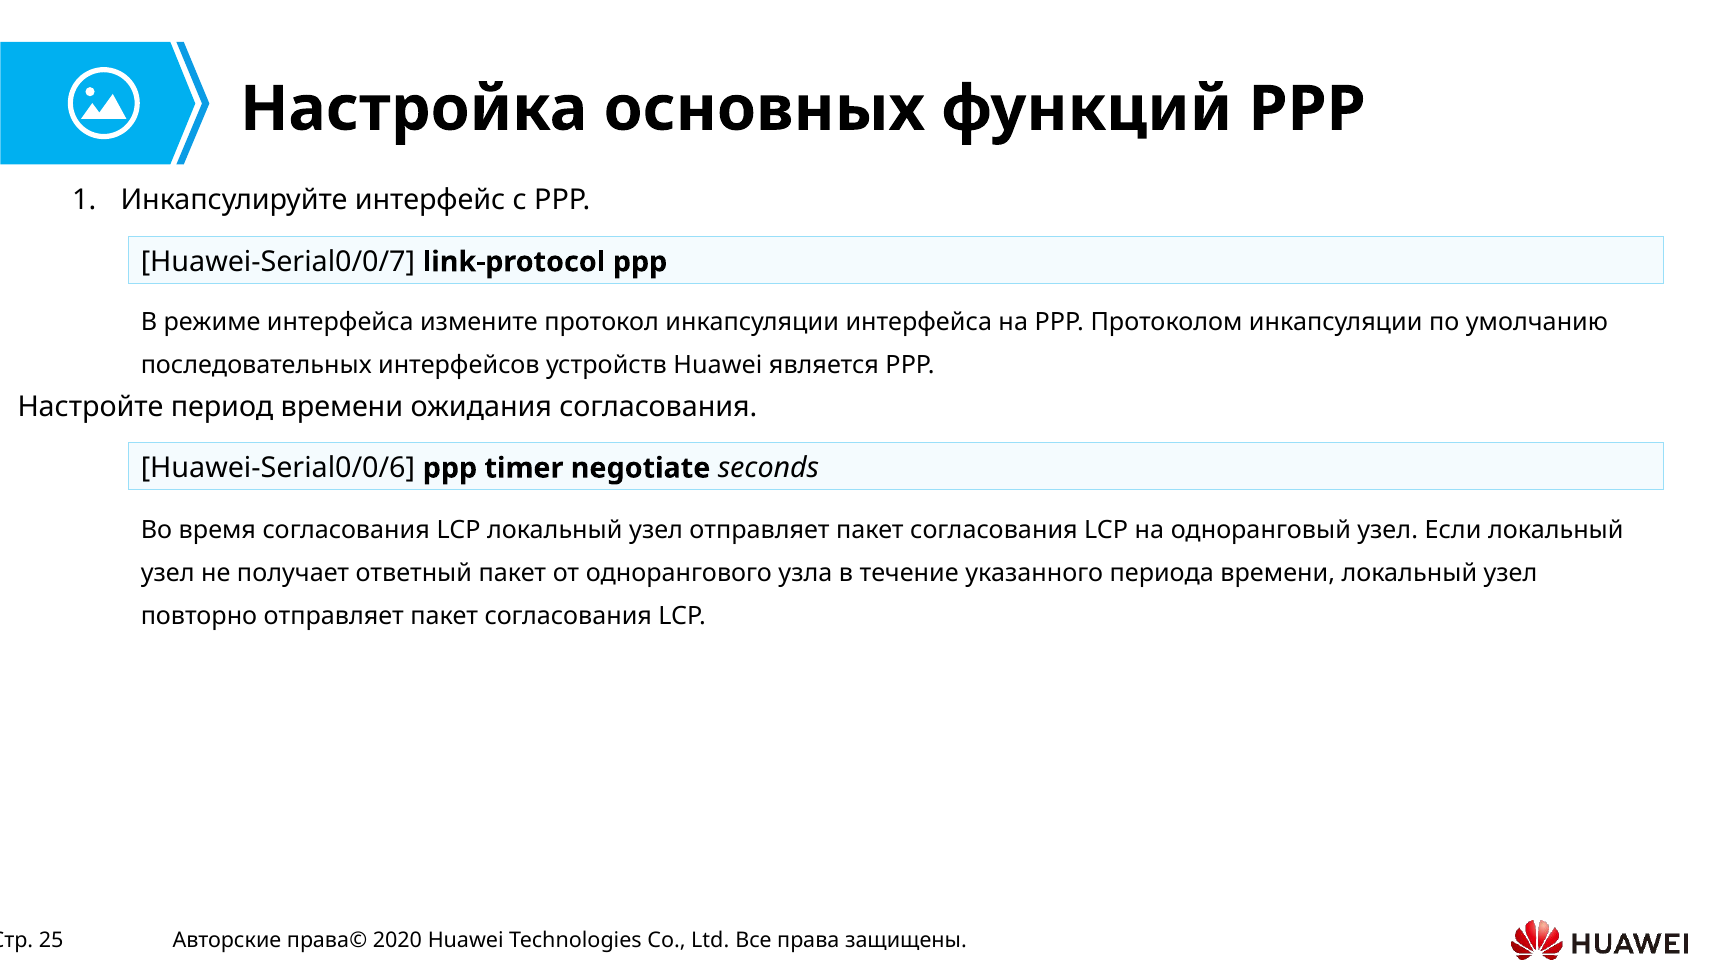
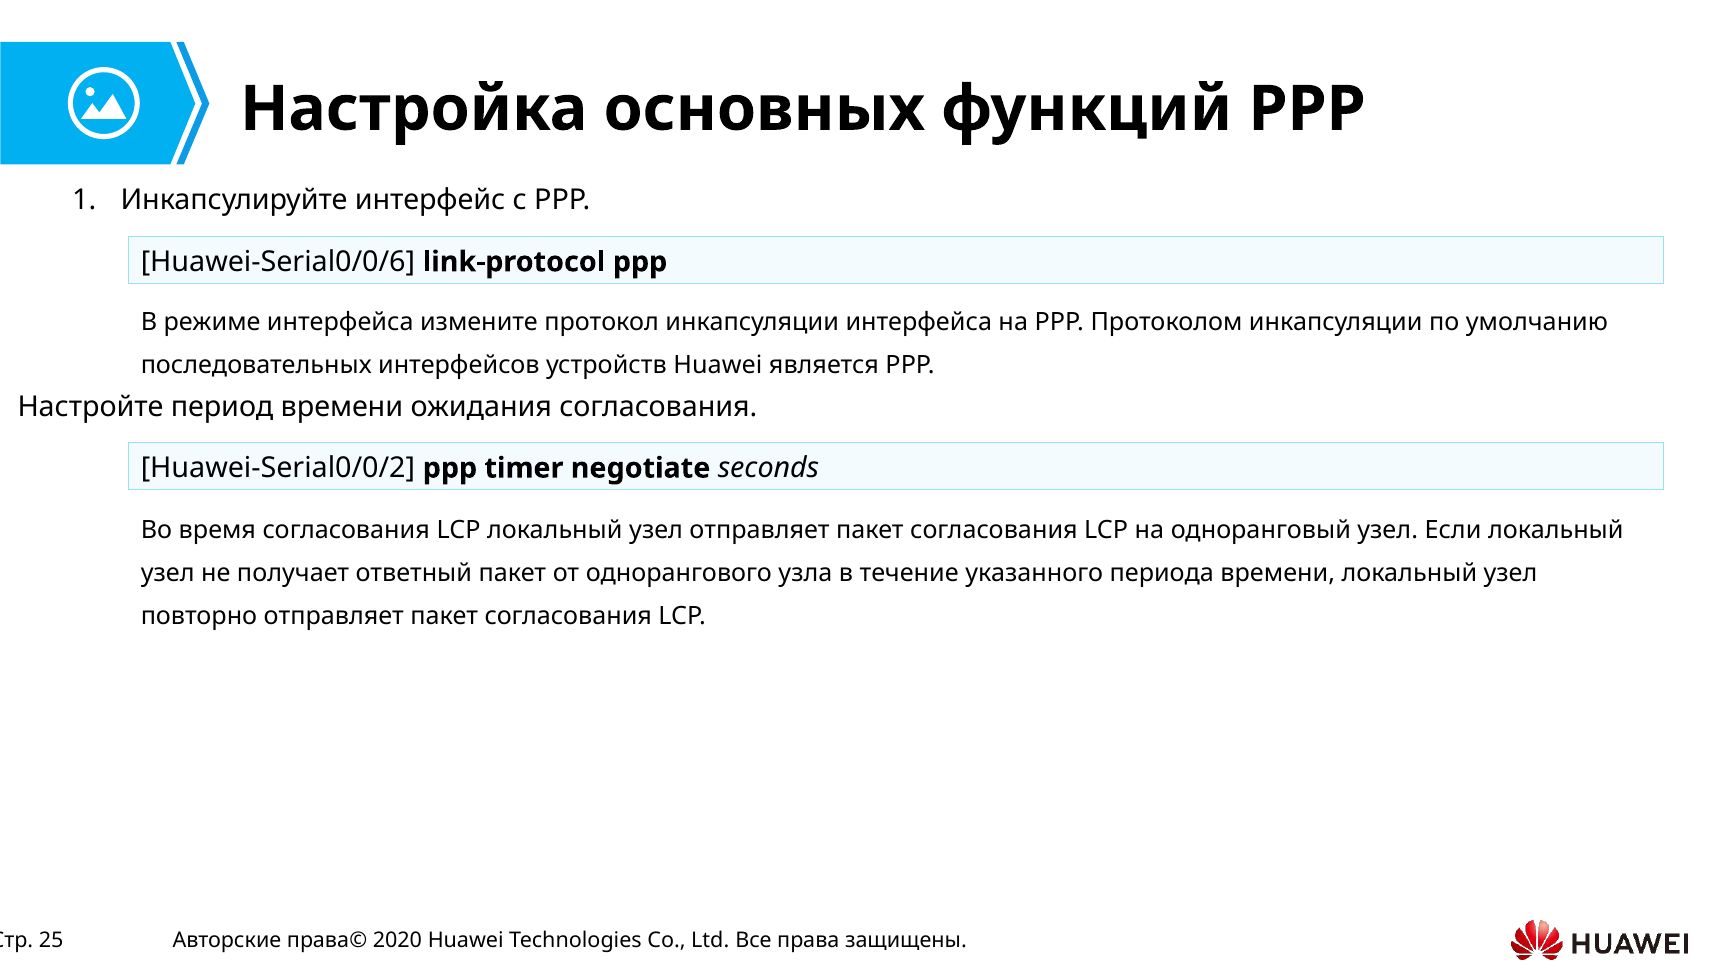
Huawei-Serial0/0/7: Huawei-Serial0/0/7 -> Huawei-Serial0/0/6 (278, 262)
Huawei-Serial0/0/6: Huawei-Serial0/0/6 -> Huawei-Serial0/0/2 (278, 468)
